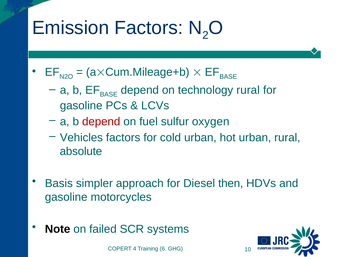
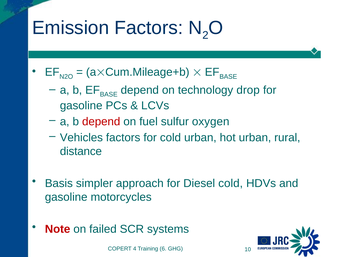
technology rural: rural -> drop (248, 90)
absolute: absolute -> distance (81, 151)
Diesel then: then -> cold (231, 183)
Note colour: black -> red (58, 229)
